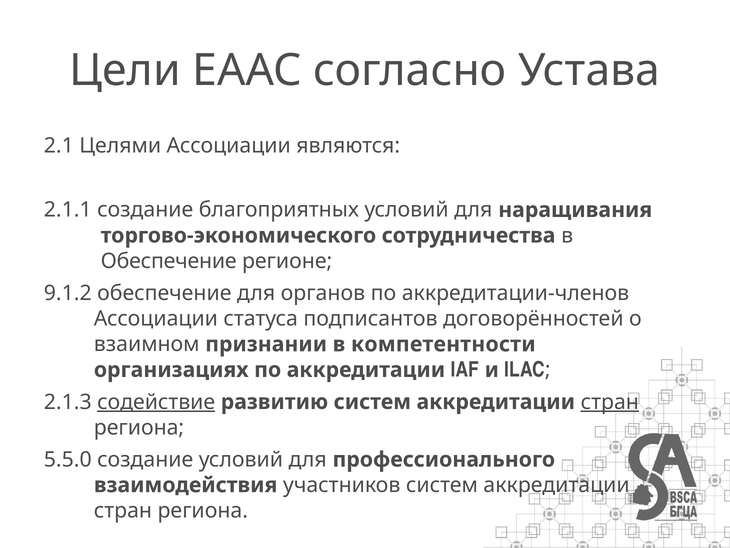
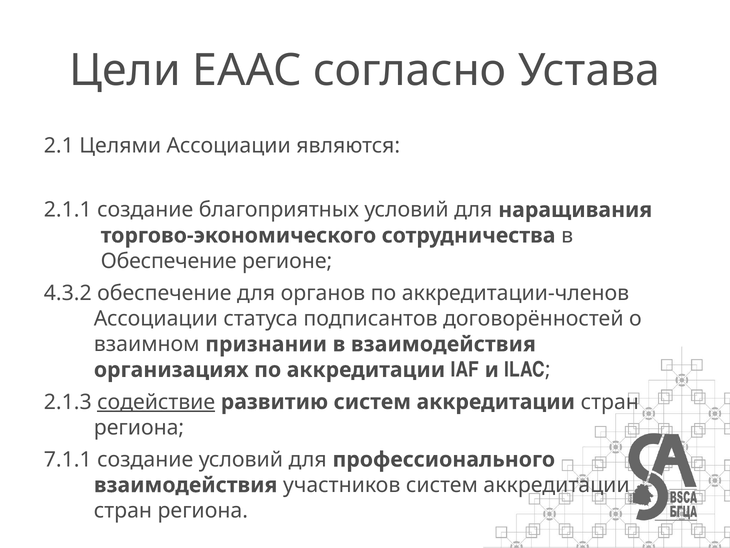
9.1.2: 9.1.2 -> 4.3.2 (68, 293)
в компетентности: компетентности -> взаимодействия (443, 344)
стран underline: present -> none (610, 402)
5.5.0: 5.5.0 -> 7.1.1 (68, 459)
